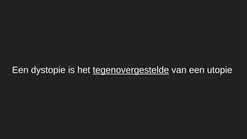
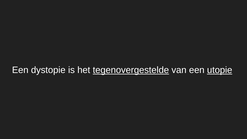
utopie underline: none -> present (220, 70)
